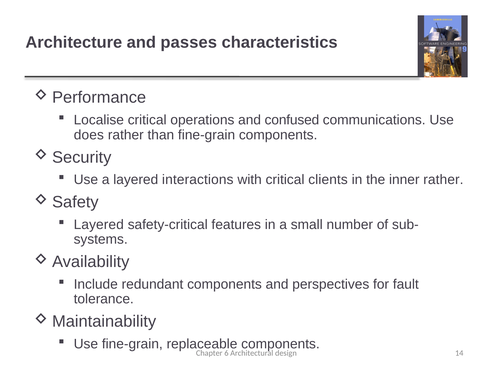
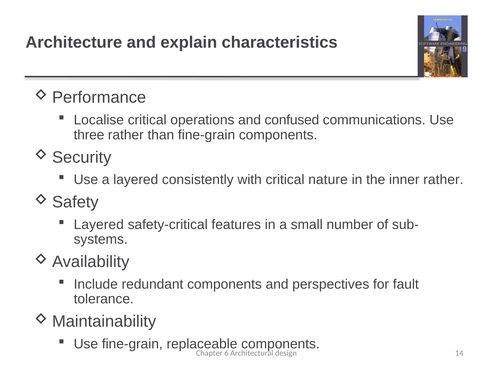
passes: passes -> explain (189, 42)
does: does -> three (89, 135)
interactions: interactions -> consistently (198, 180)
clients: clients -> nature (328, 180)
